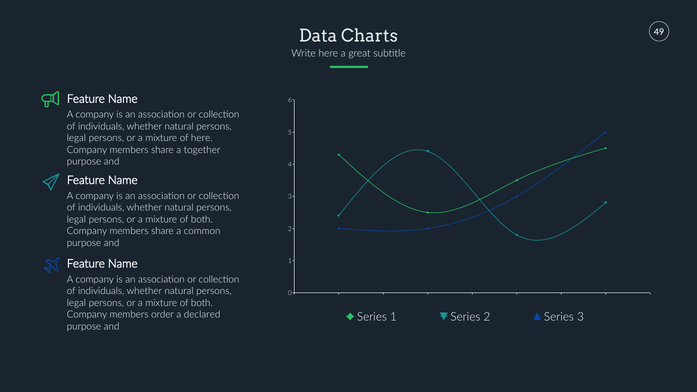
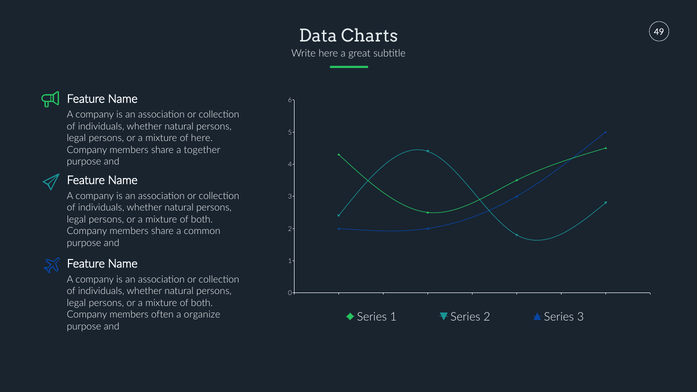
order: order -> often (162, 315)
declared: declared -> organize (202, 315)
